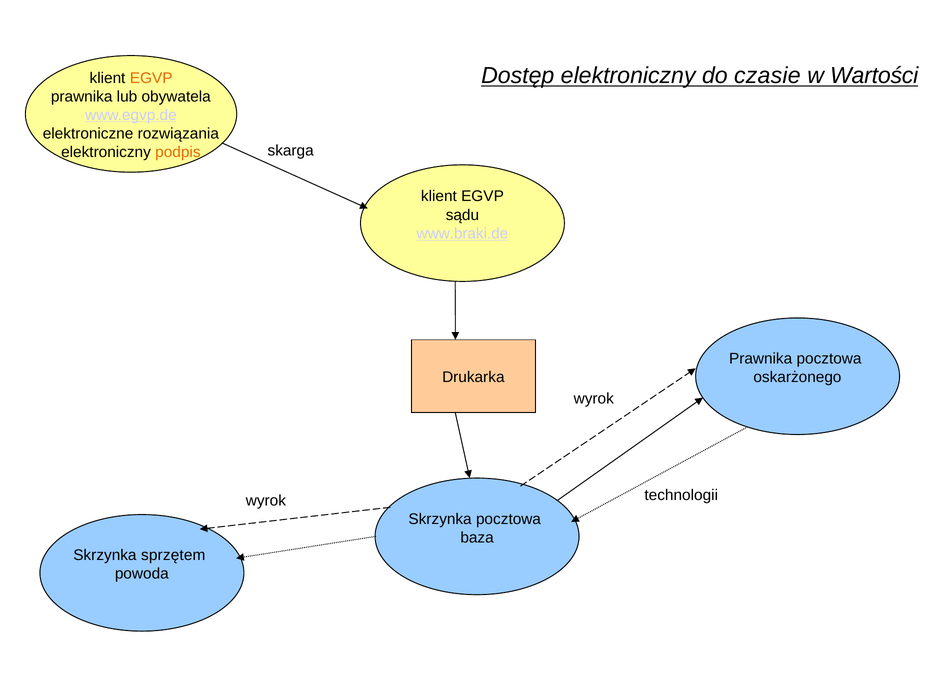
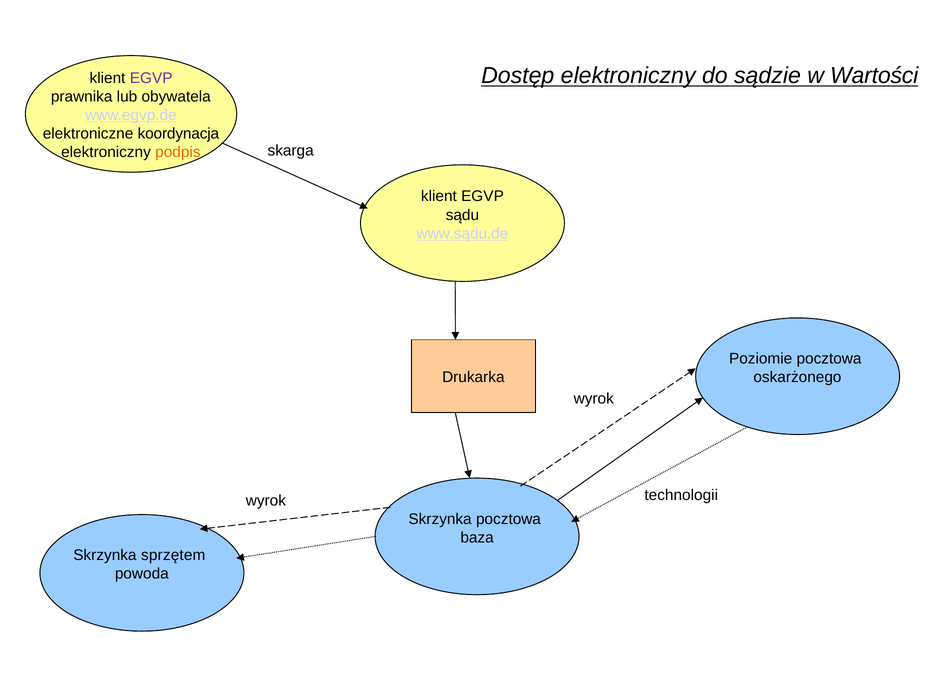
czasie: czasie -> sądzie (767, 76)
EGVP colour: orange -> purple (151, 78)
rozwiązania: rozwiązania -> koordynacja (178, 133)
www.braki.de: www.braki.de -> www.sądu.de (462, 233)
Prawnika: Prawnika -> Poziomie (761, 359)
